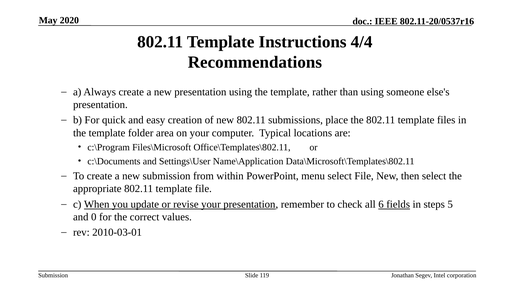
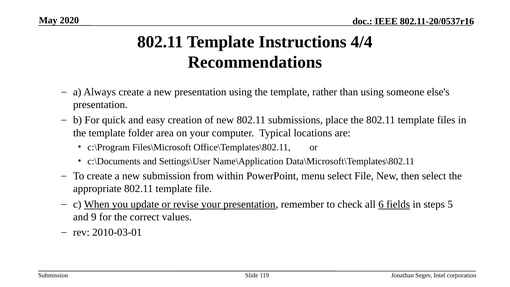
0: 0 -> 9 (94, 217)
